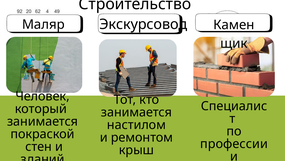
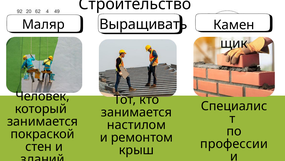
Экскурсовод: Экскурсовод -> Выращивать (143, 24)
